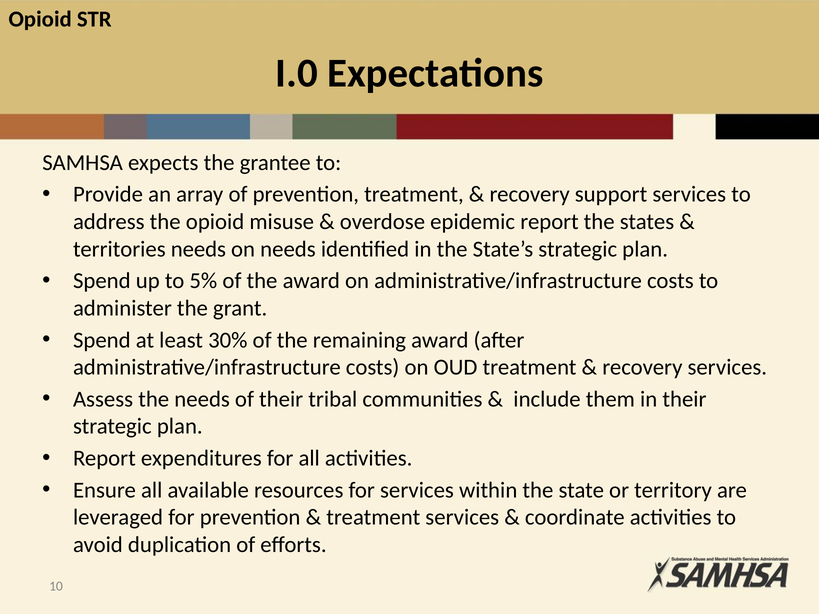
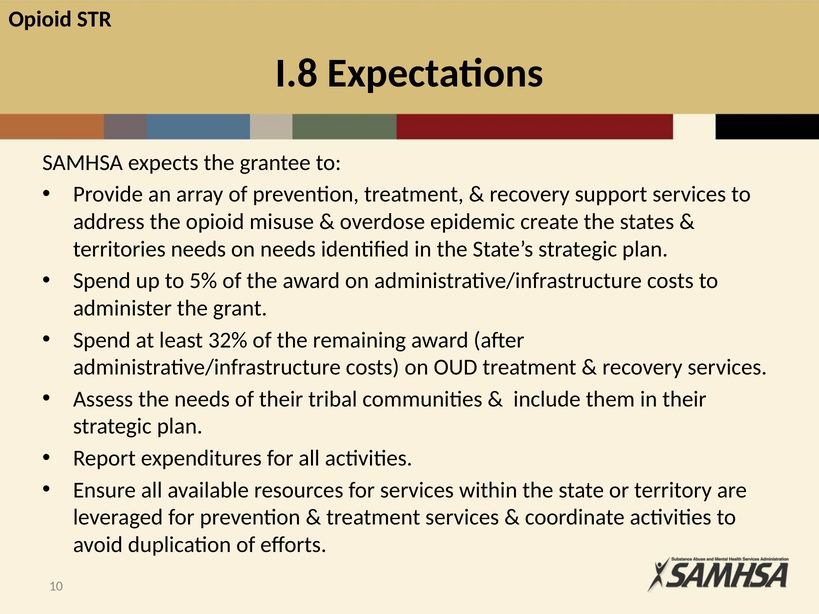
I.0: I.0 -> I.8 (297, 73)
epidemic report: report -> create (549, 222)
30%: 30% -> 32% (228, 340)
